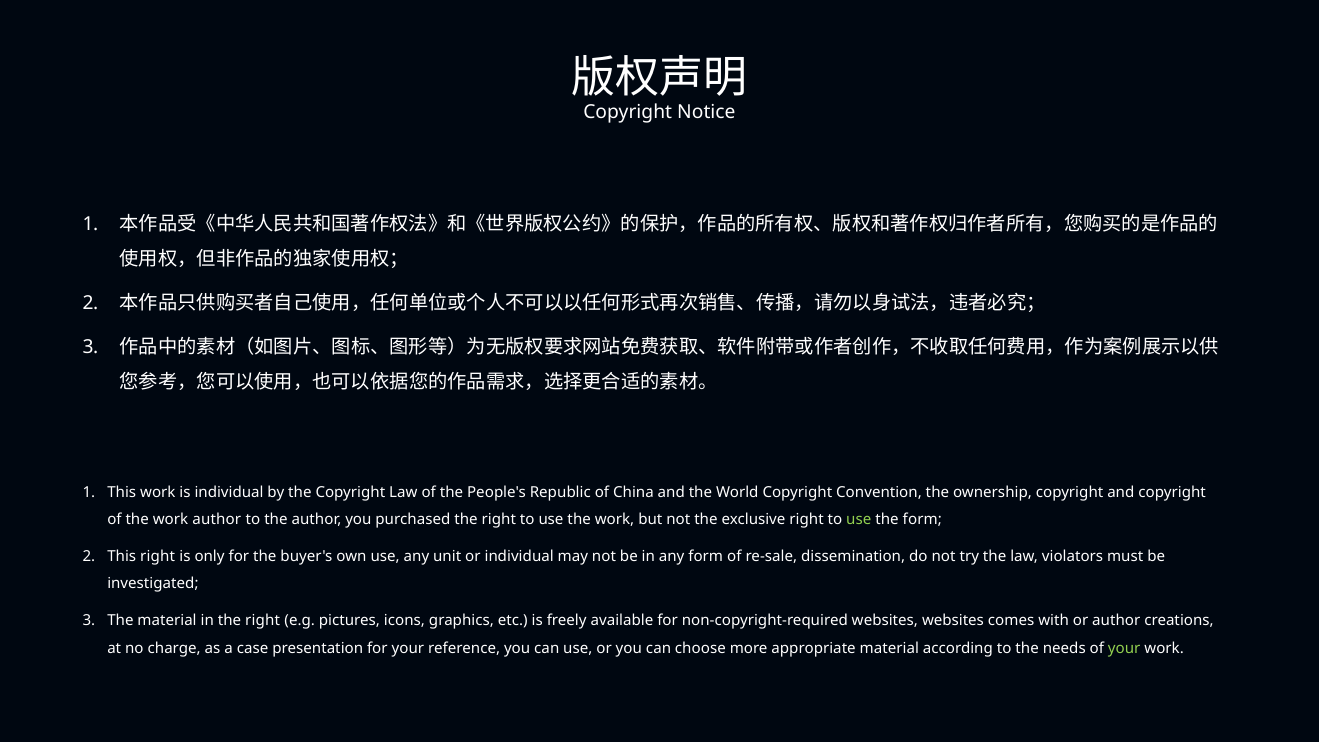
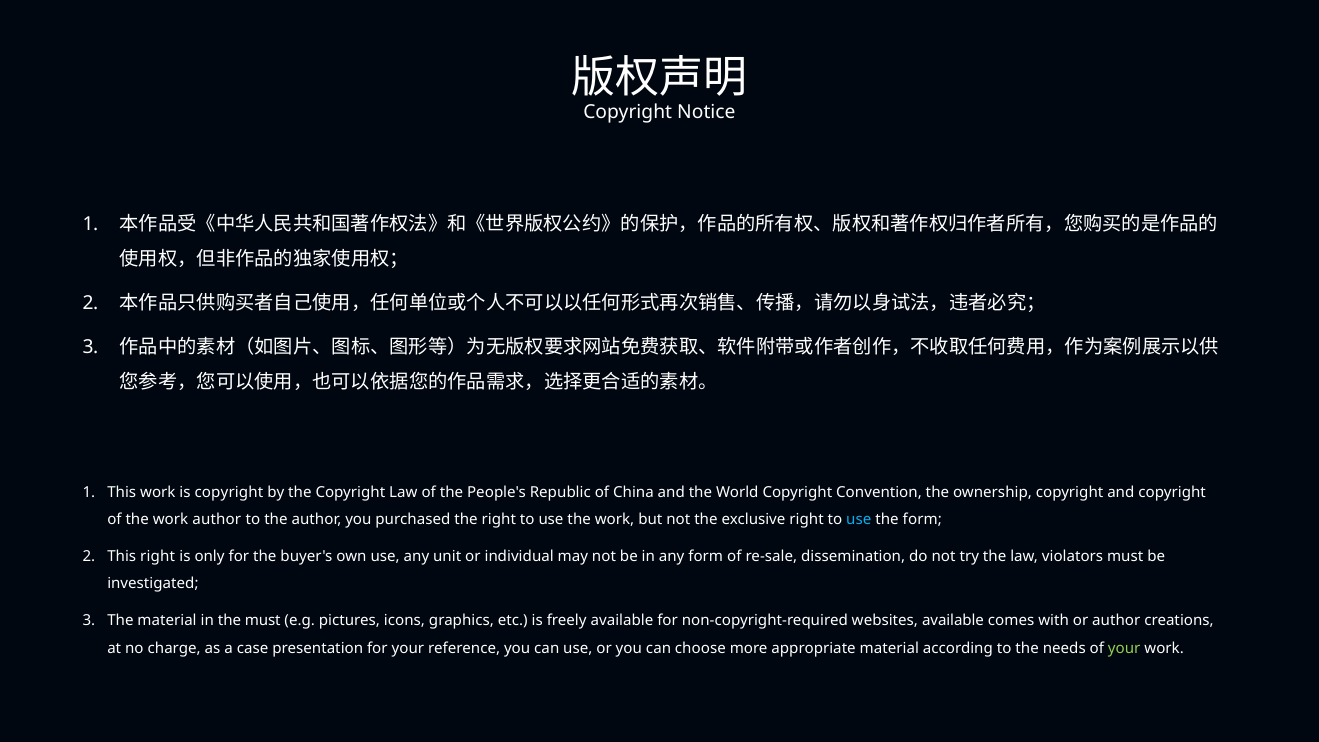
is individual: individual -> copyright (229, 493)
use colour: light green -> light blue (859, 520)
in the right: right -> must (263, 621)
websites websites: websites -> available (953, 621)
